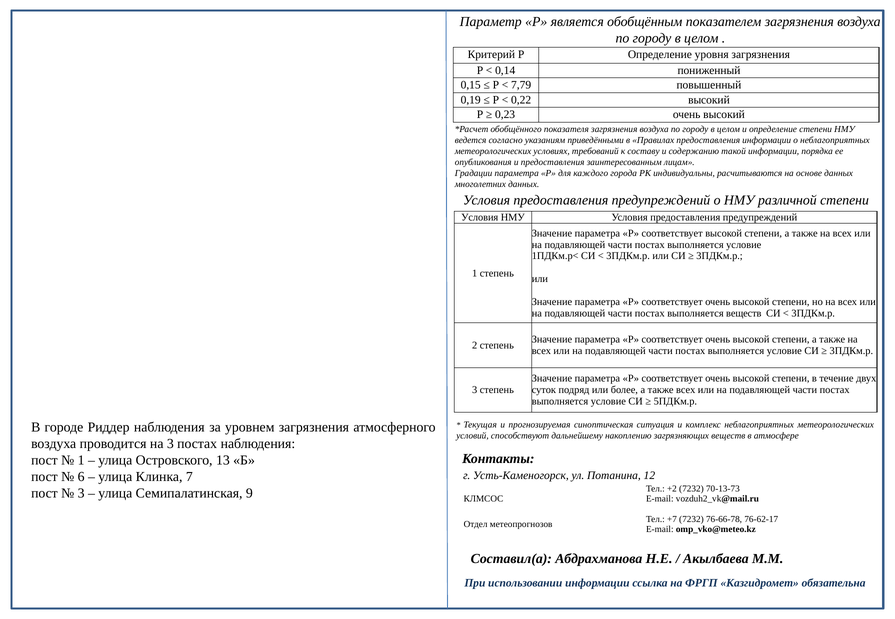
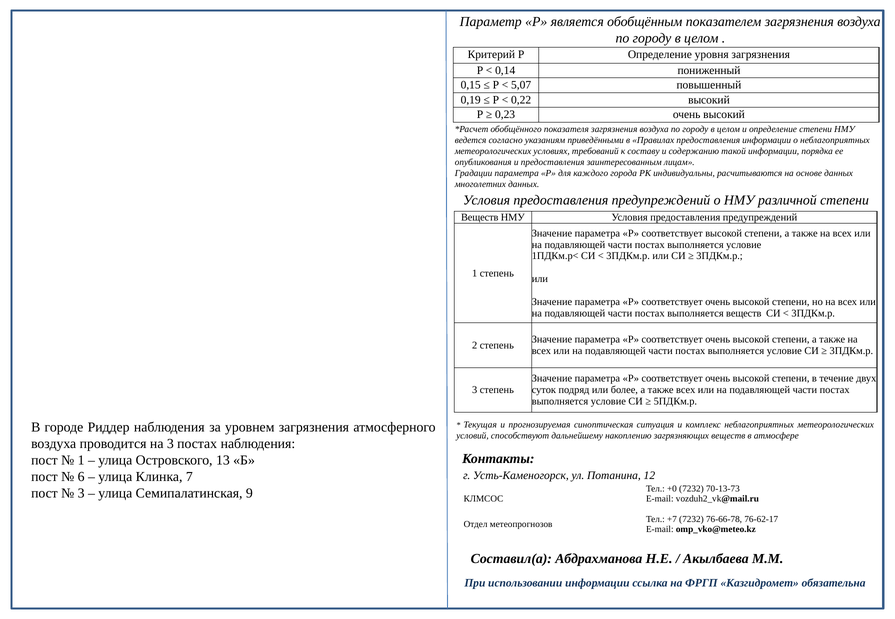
7,79: 7,79 -> 5,07 (521, 85)
Условия: Условия -> Веществ (480, 218)
+2: +2 -> +0 (672, 489)
